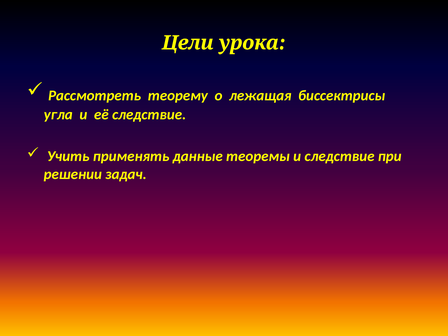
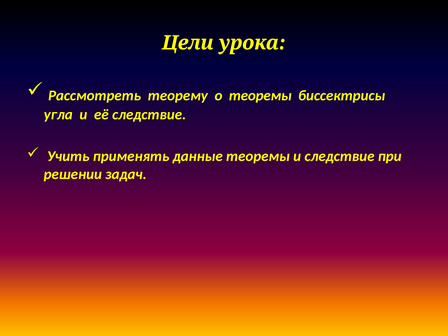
о лежащая: лежащая -> теоремы (260, 96)
